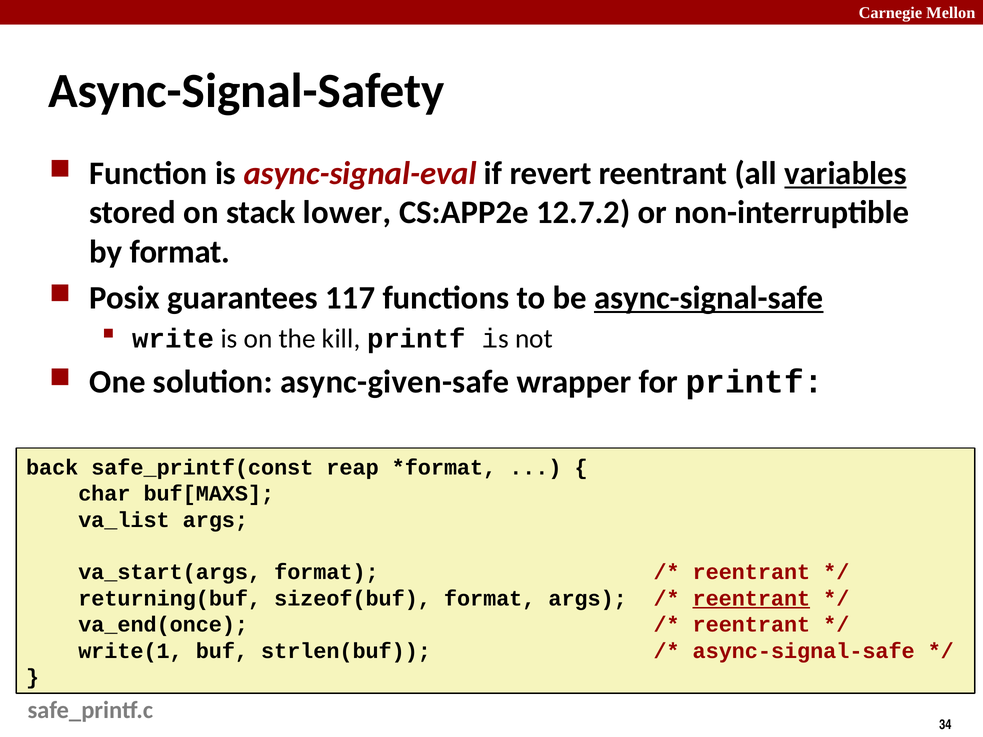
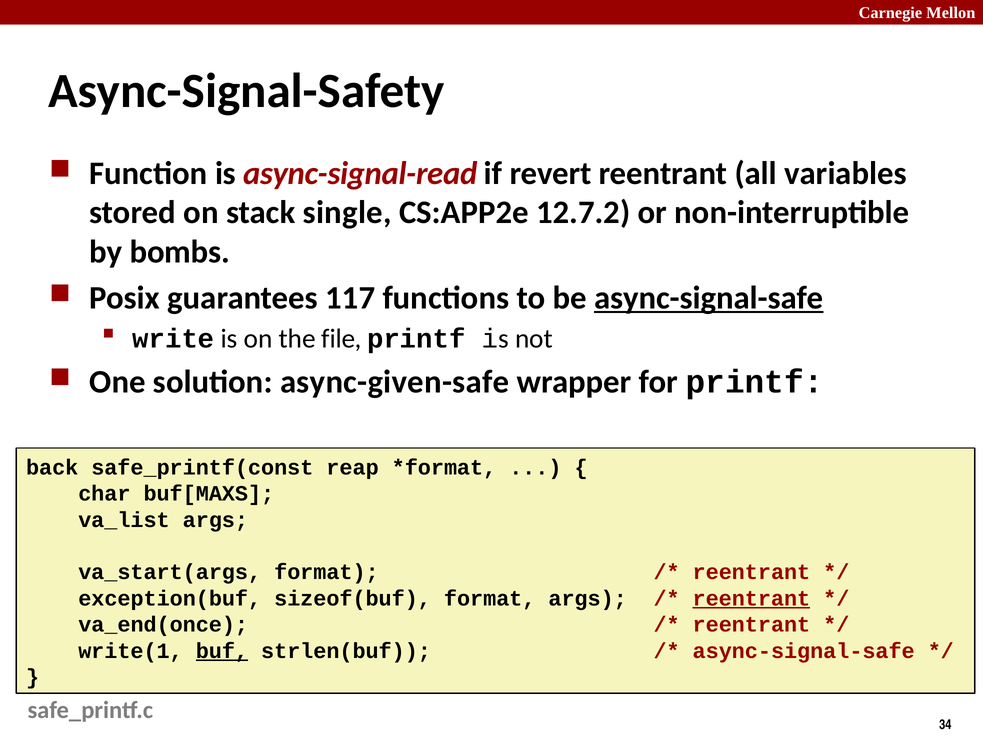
async-signal-eval: async-signal-eval -> async-signal-read (360, 173)
variables underline: present -> none (845, 173)
lower: lower -> single (347, 213)
by format: format -> bombs (180, 252)
kill: kill -> file (342, 339)
returning(buf: returning(buf -> exception(buf (170, 599)
buf underline: none -> present (222, 651)
